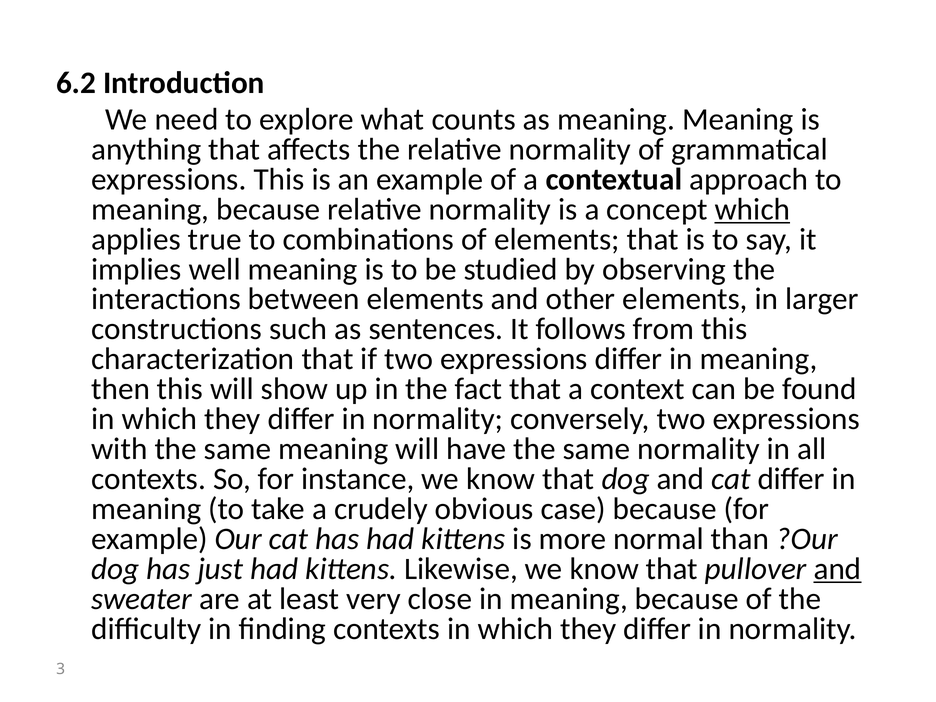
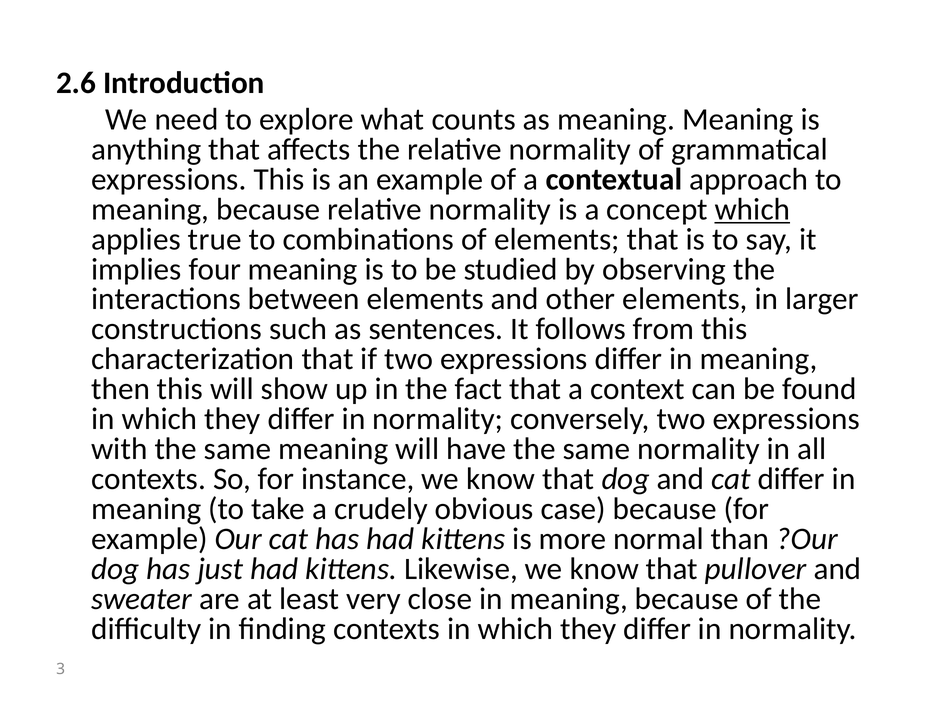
6.2: 6.2 -> 2.6 (76, 83)
well: well -> four (215, 269)
and underline: present -> none (838, 569)
